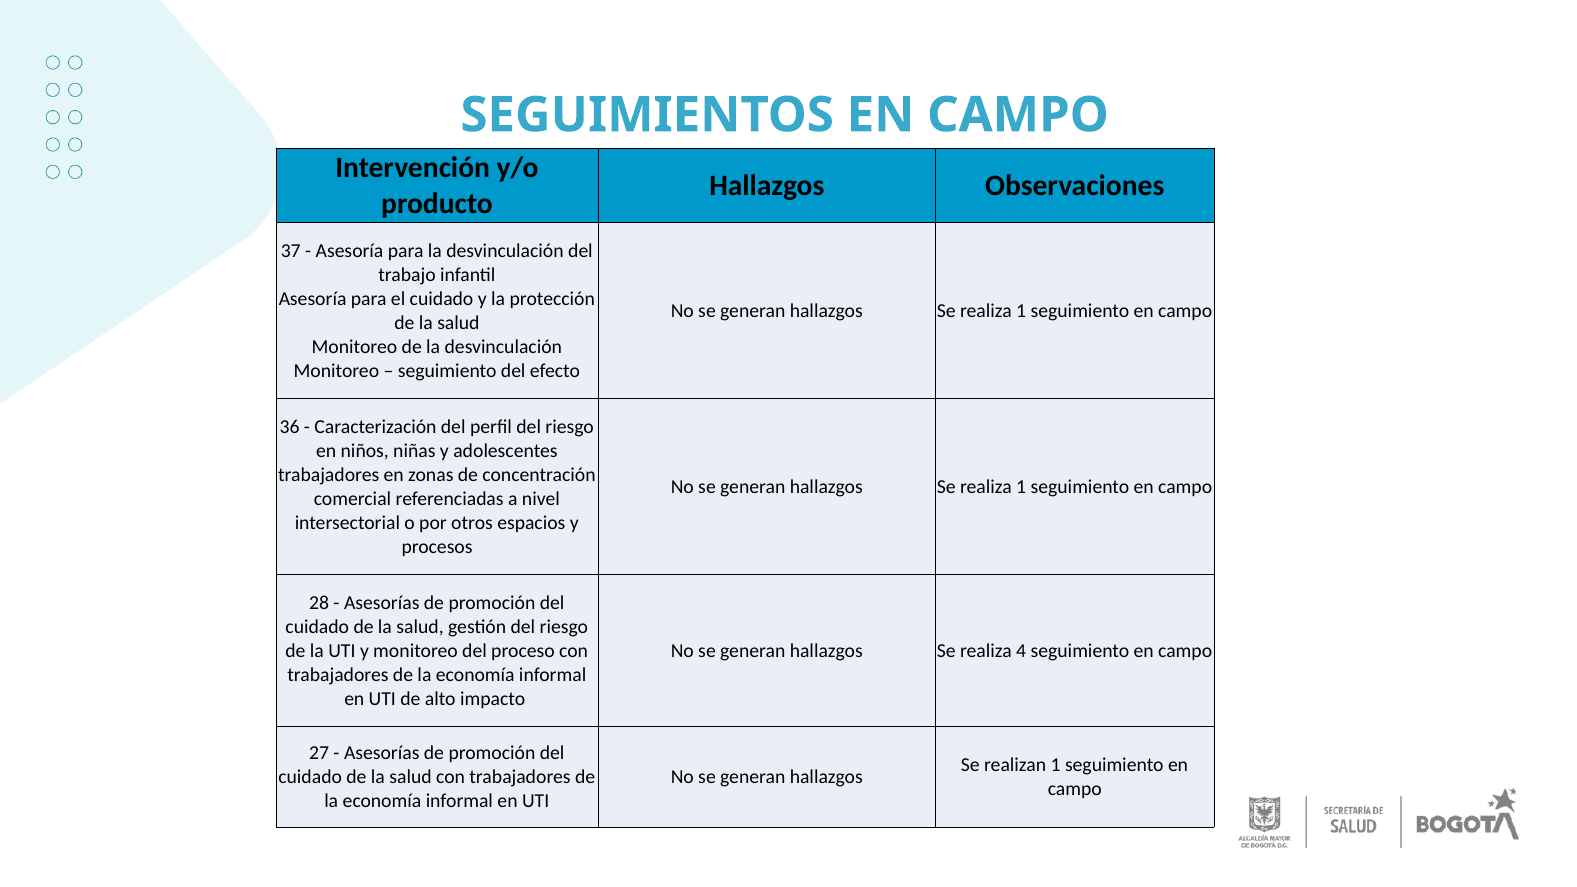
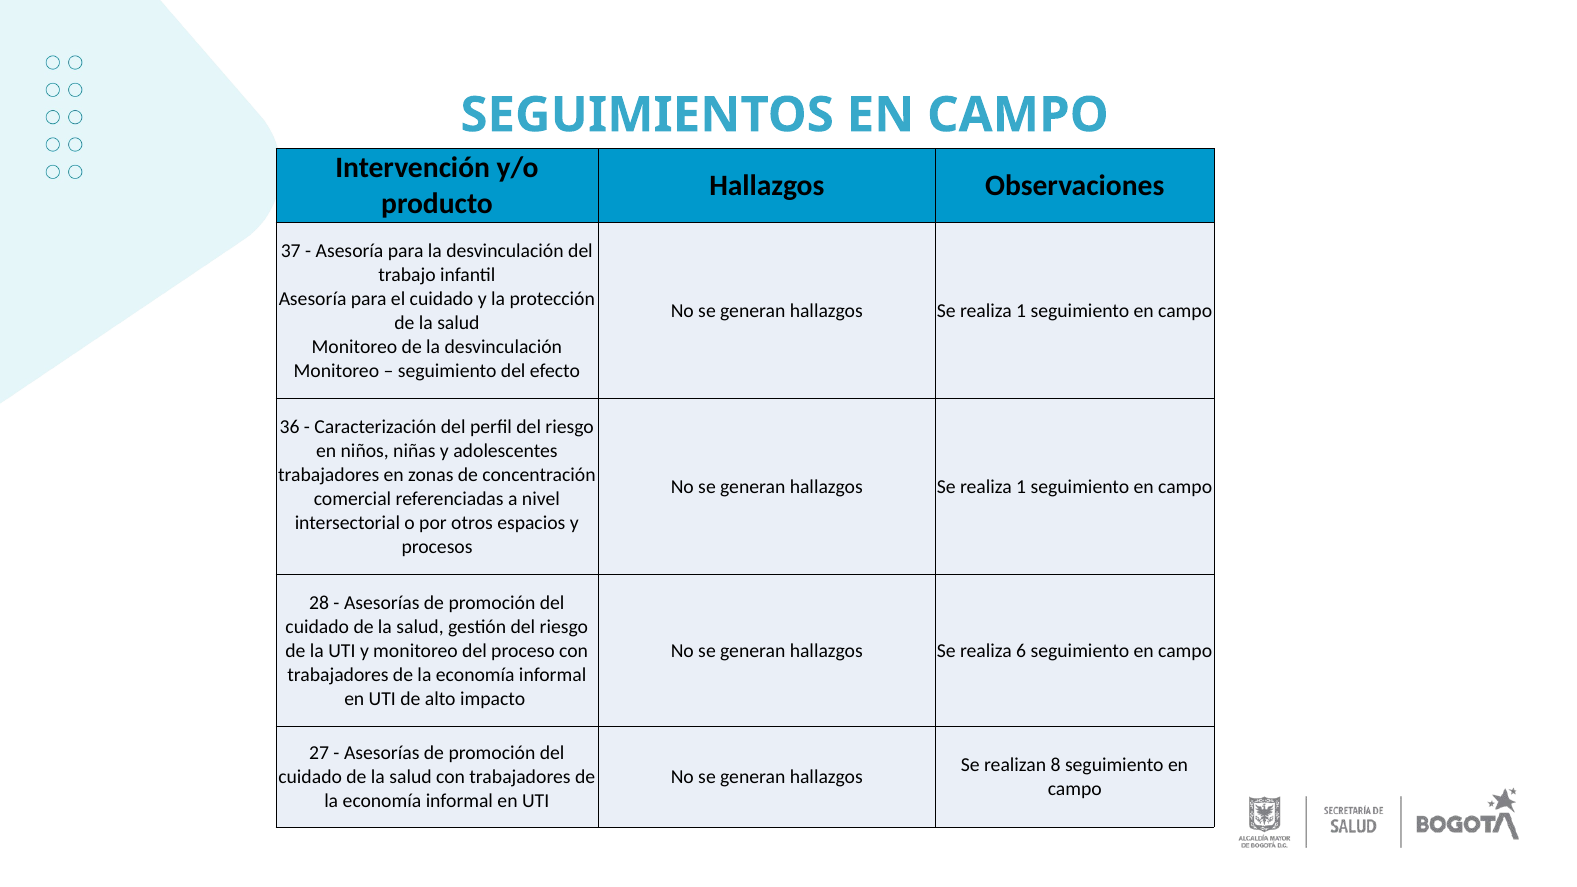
4: 4 -> 6 (1021, 651)
realizan 1: 1 -> 8 (1056, 765)
